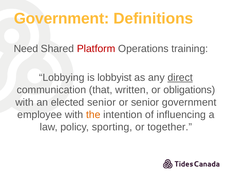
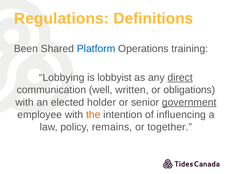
Government: Government -> Regulations (61, 18)
Need: Need -> Been (26, 49)
Platform colour: red -> blue (96, 49)
that: that -> well (101, 90)
elected senior: senior -> holder (102, 102)
government underline: none -> present (189, 102)
sporting: sporting -> remains (112, 127)
